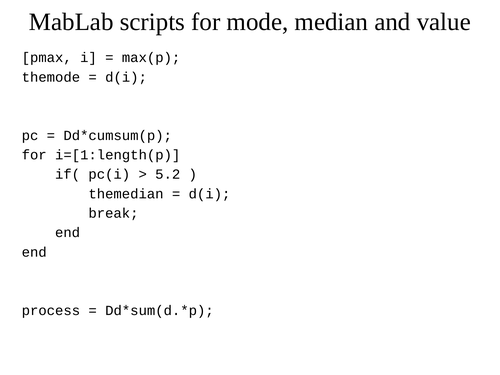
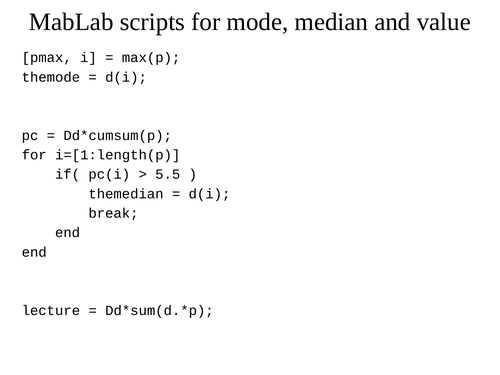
5.2: 5.2 -> 5.5 (168, 174)
process: process -> lecture (51, 310)
